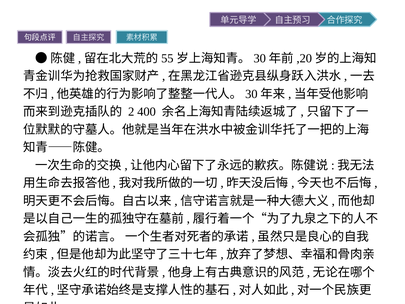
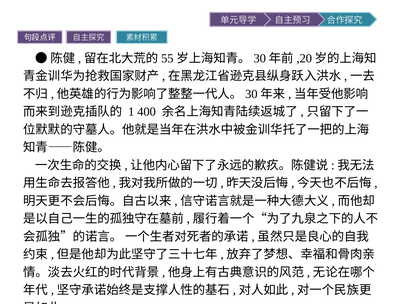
2: 2 -> 1 (131, 112)
